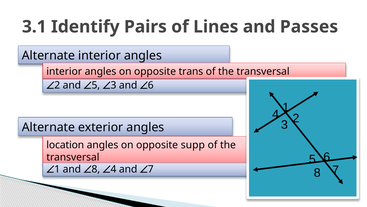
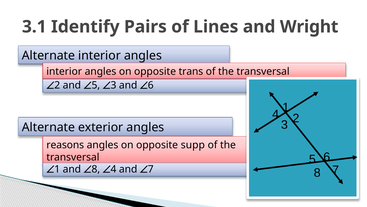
Passes: Passes -> Wright (309, 27)
location: location -> reasons (65, 145)
